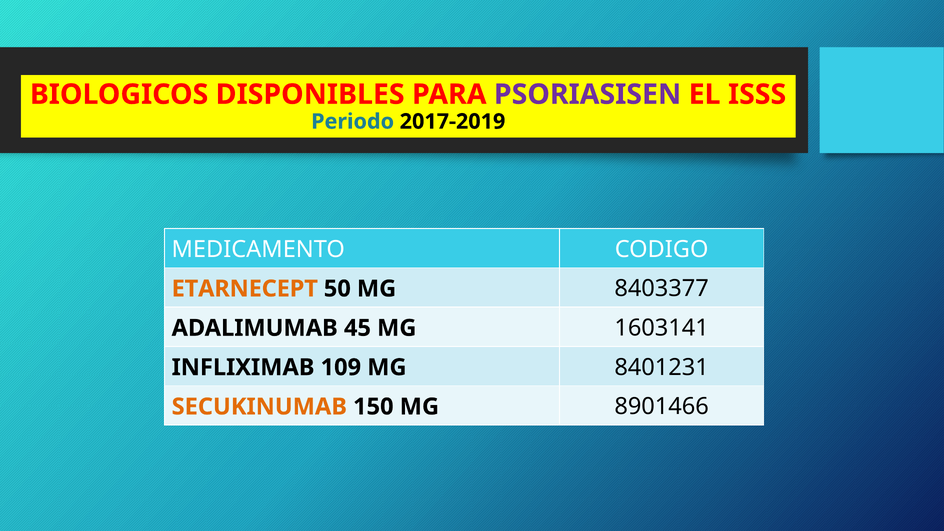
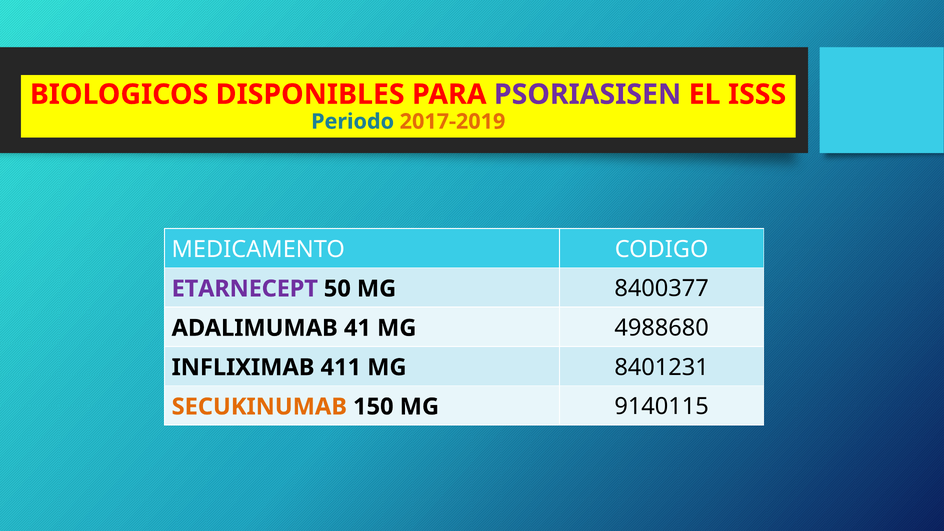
2017-2019 colour: black -> orange (453, 122)
ETARNECEPT colour: orange -> purple (245, 289)
8403377: 8403377 -> 8400377 (662, 289)
45: 45 -> 41 (357, 328)
1603141: 1603141 -> 4988680 (662, 328)
109: 109 -> 411 (341, 367)
8901466: 8901466 -> 9140115 (662, 407)
